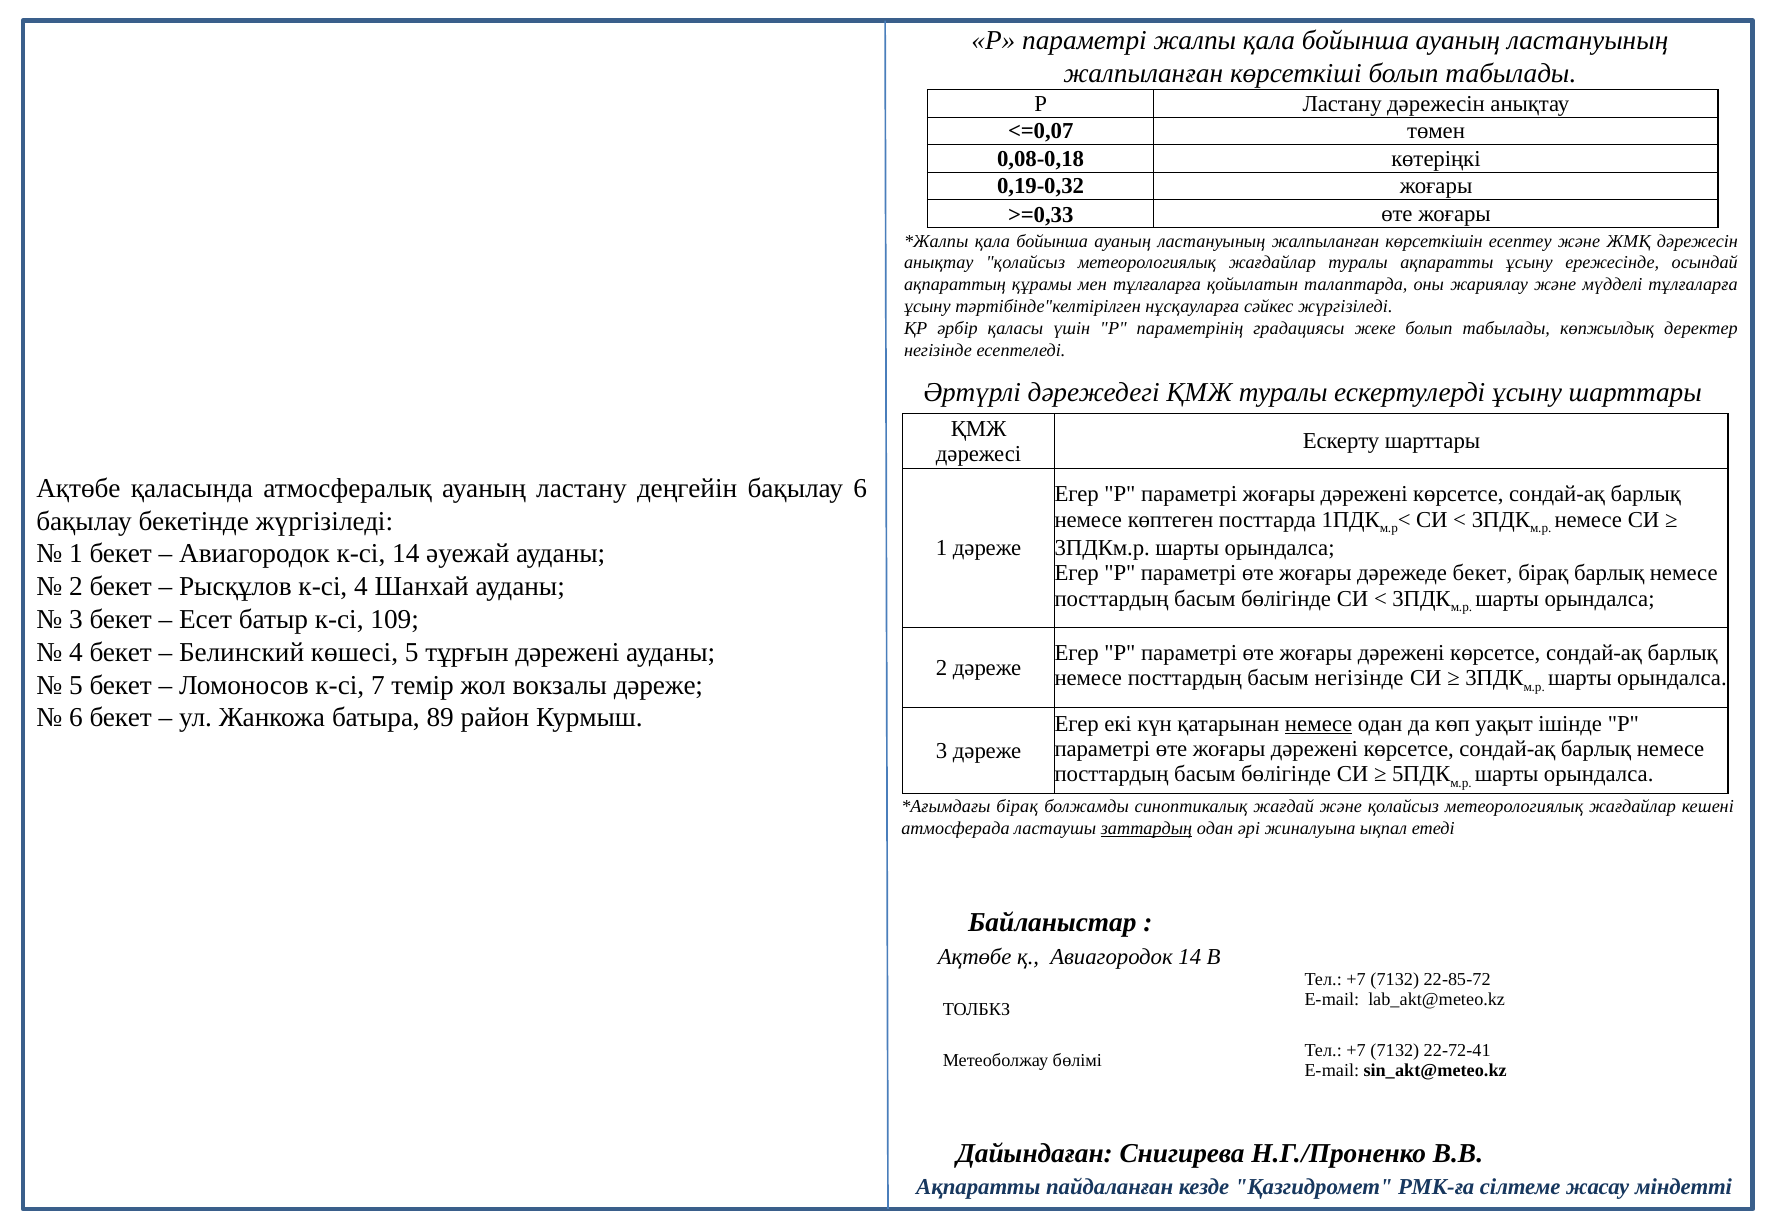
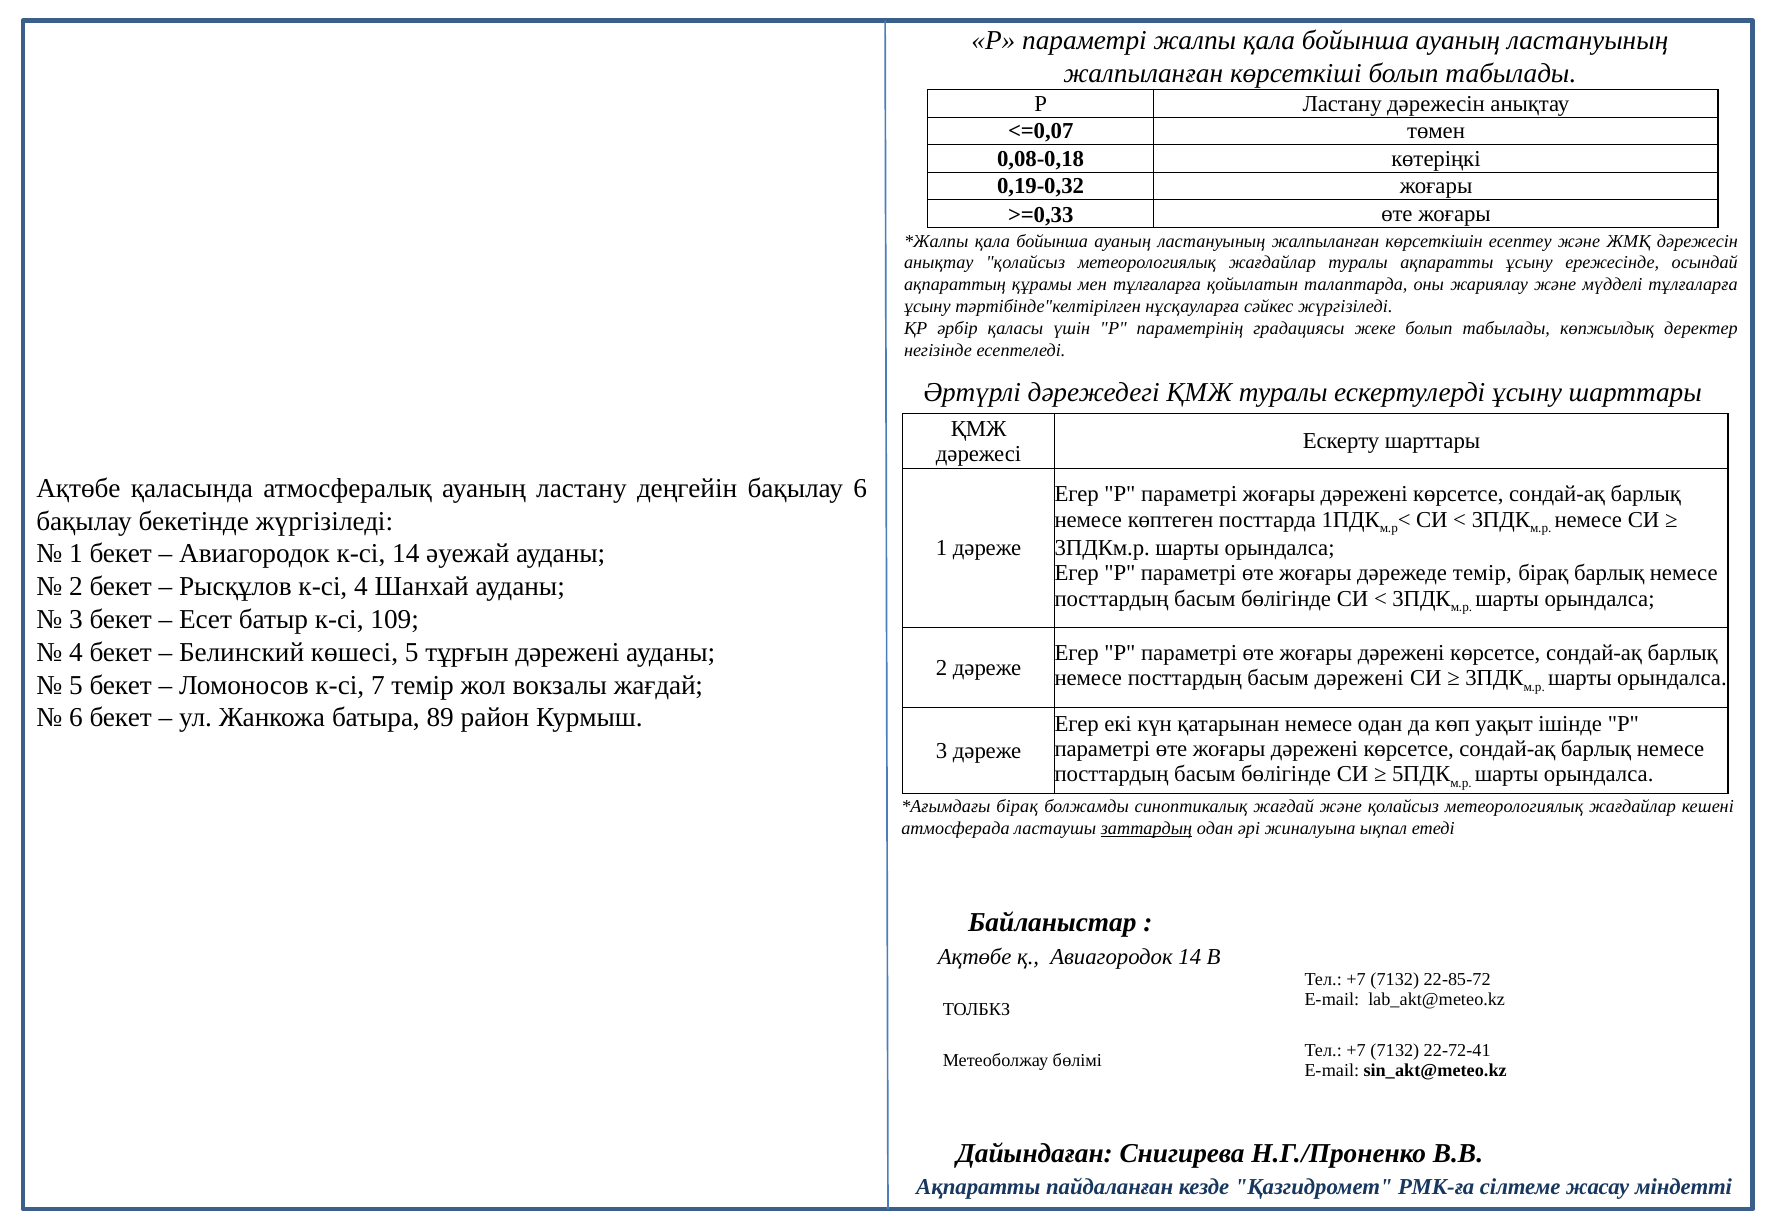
дәрежеде бекет: бекет -> темір (1482, 573)
басым негізінде: негізінде -> дәрежені (1359, 678)
вокзалы дәреже: дәреже -> жағдай (658, 685)
немесе underline: present -> none (1319, 723)
